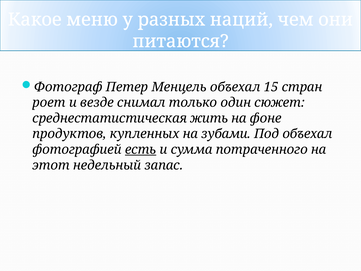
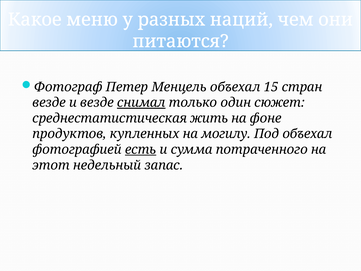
роет: роет -> везде (49, 103)
снимал underline: none -> present (141, 103)
зубами: зубами -> могилу (226, 134)
